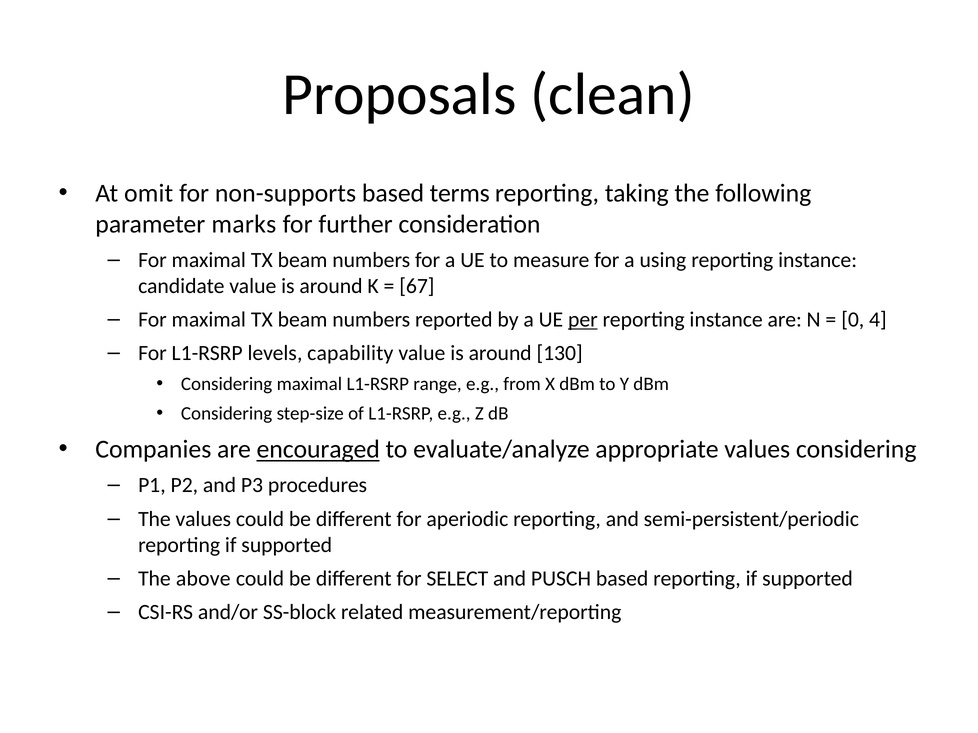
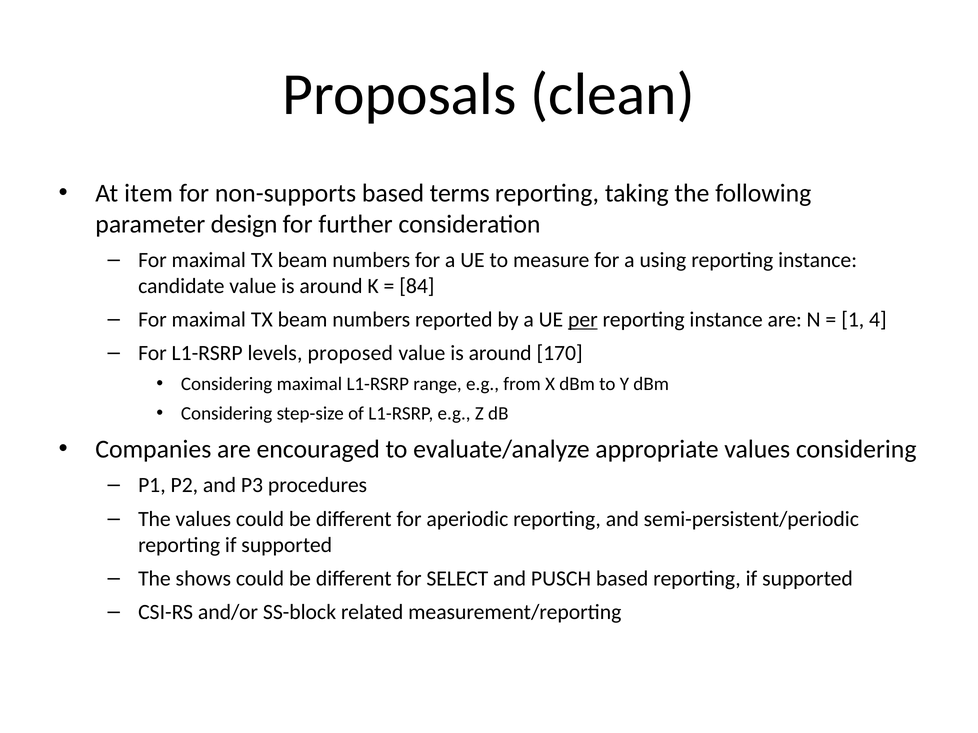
omit: omit -> item (149, 193)
marks: marks -> design (244, 224)
67: 67 -> 84 (417, 286)
0: 0 -> 1 (853, 320)
capability: capability -> proposed (350, 354)
130: 130 -> 170 (560, 354)
encouraged underline: present -> none (318, 450)
above: above -> shows (203, 579)
